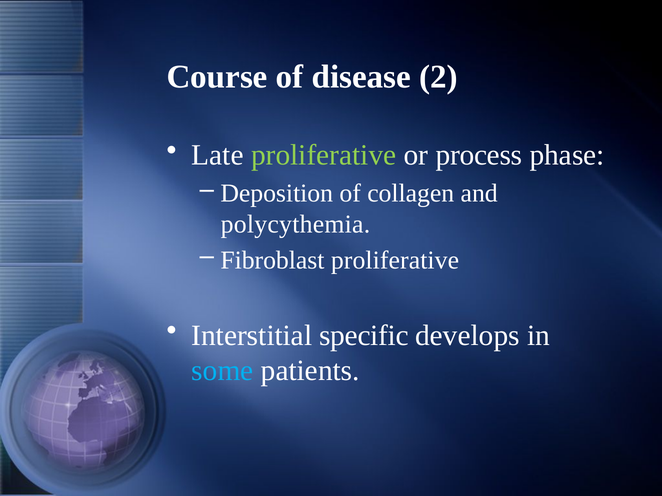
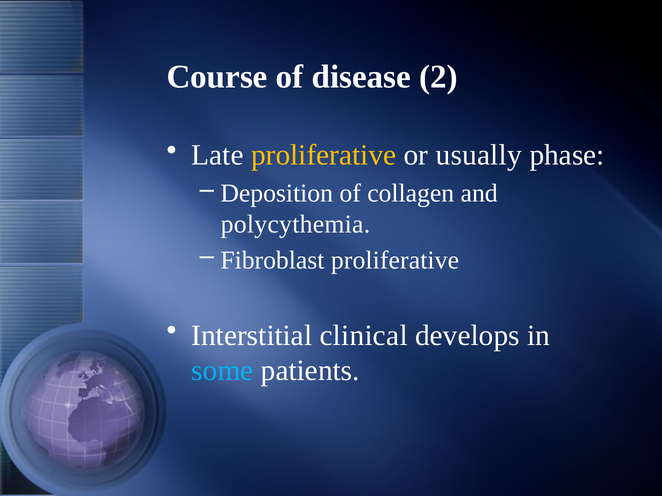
proliferative colour: light green -> yellow (324, 155)
process: process -> usually (479, 155)
specific: specific -> clinical (364, 336)
